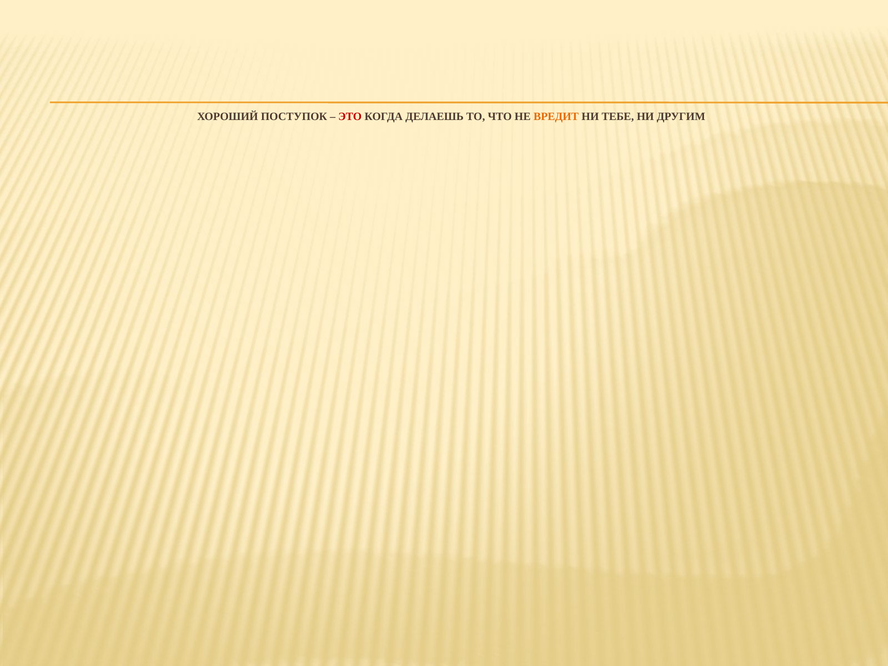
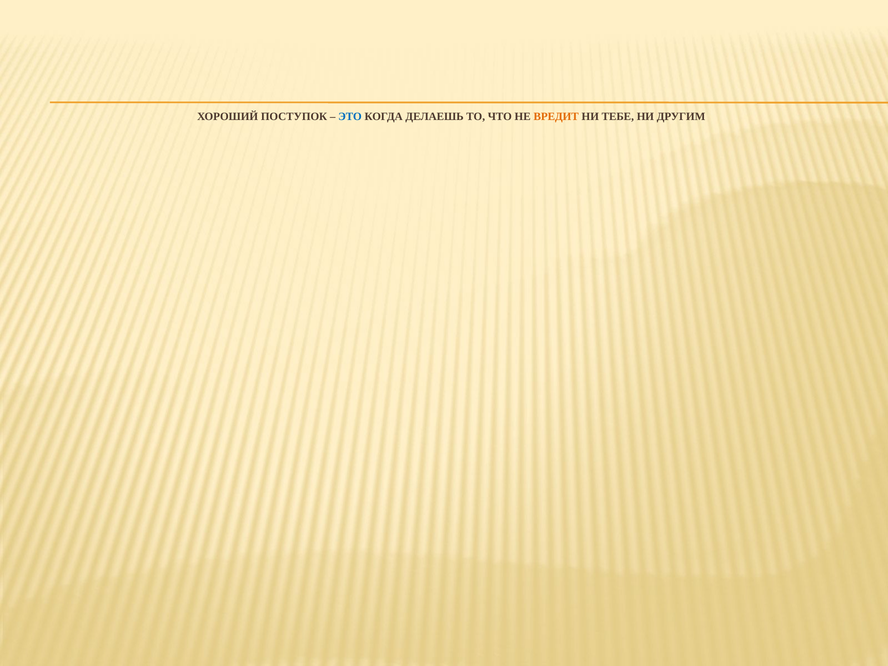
ЭТО colour: red -> blue (350, 117)
